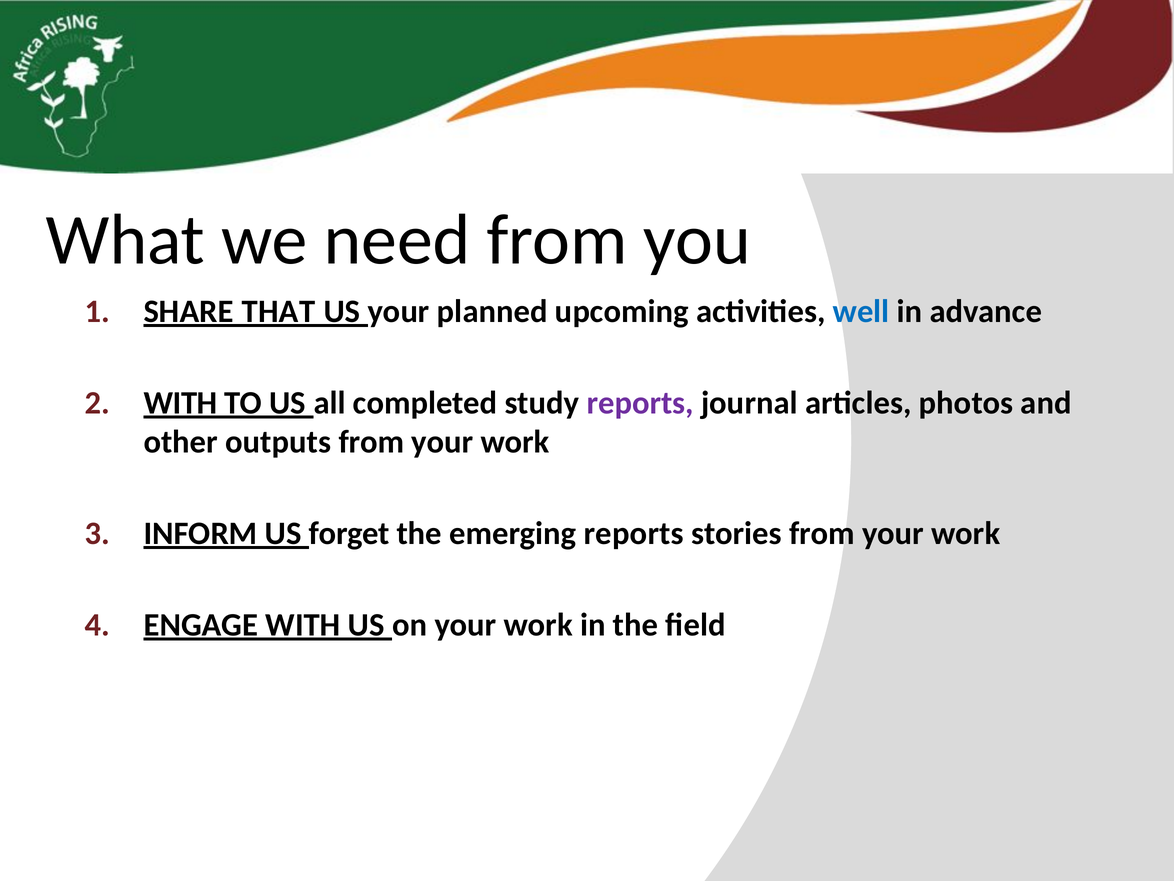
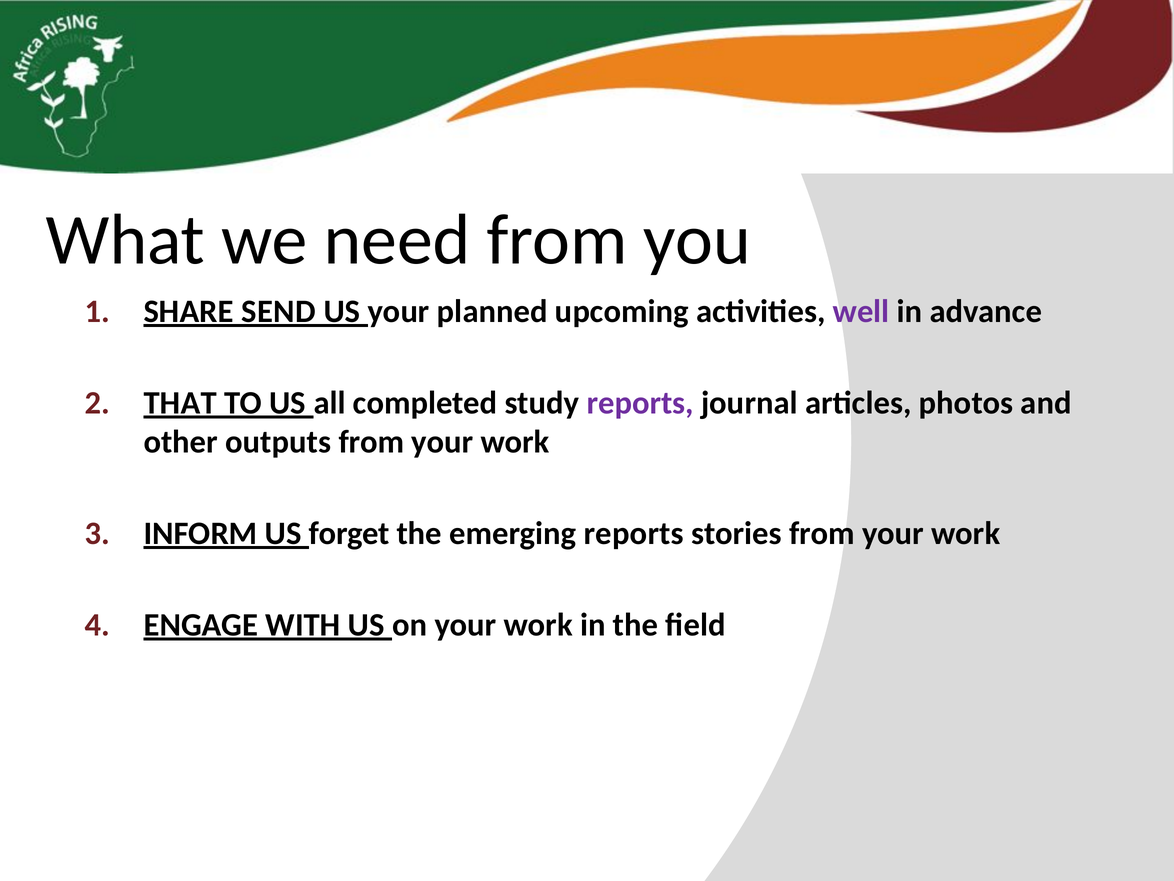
THAT: THAT -> SEND (278, 311)
well colour: blue -> purple (861, 311)
WITH: WITH -> THAT (180, 403)
